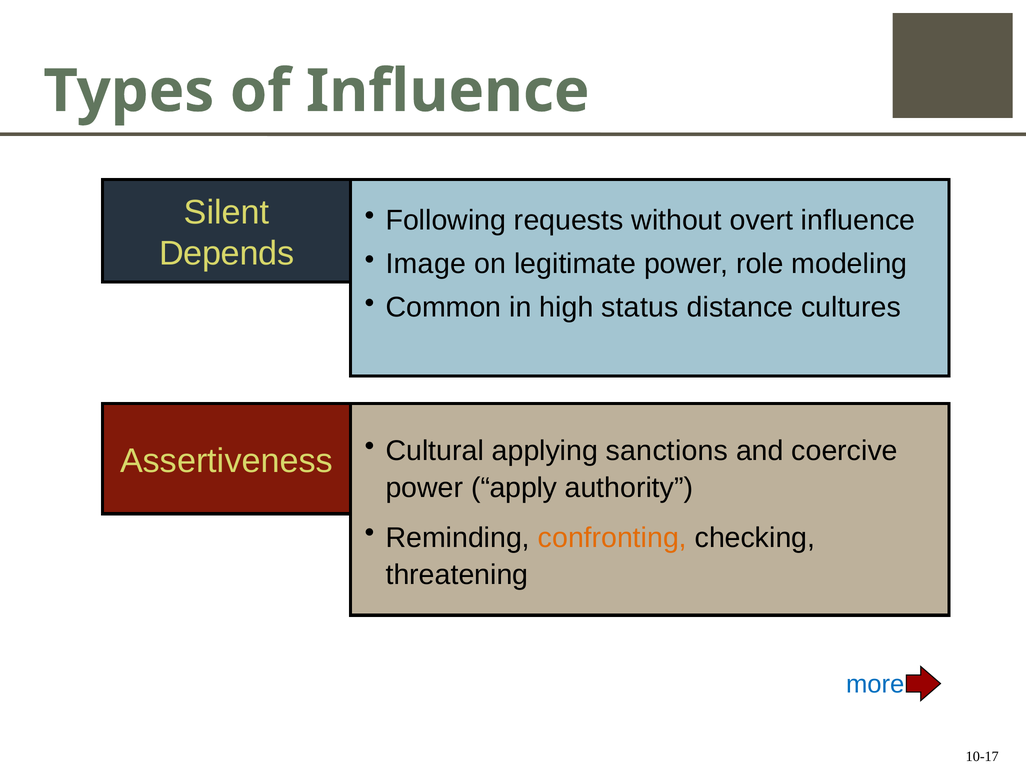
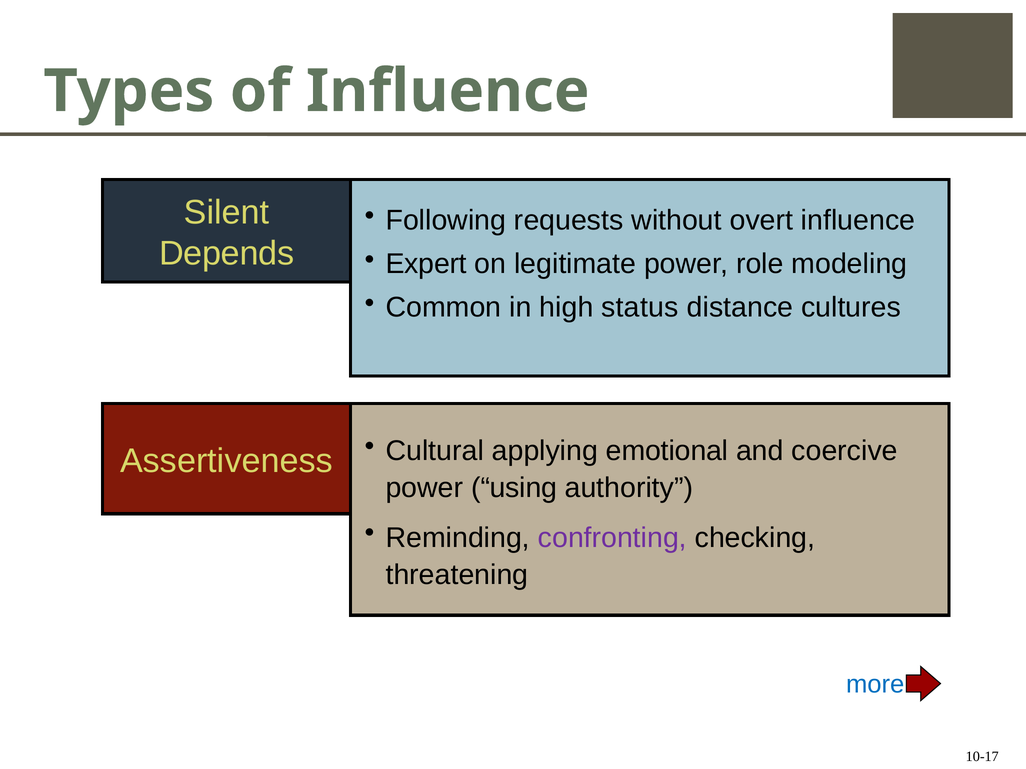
Image: Image -> Expert (426, 264)
sanctions: sanctions -> emotional (667, 451)
apply: apply -> using (514, 488)
confronting colour: orange -> purple (612, 538)
